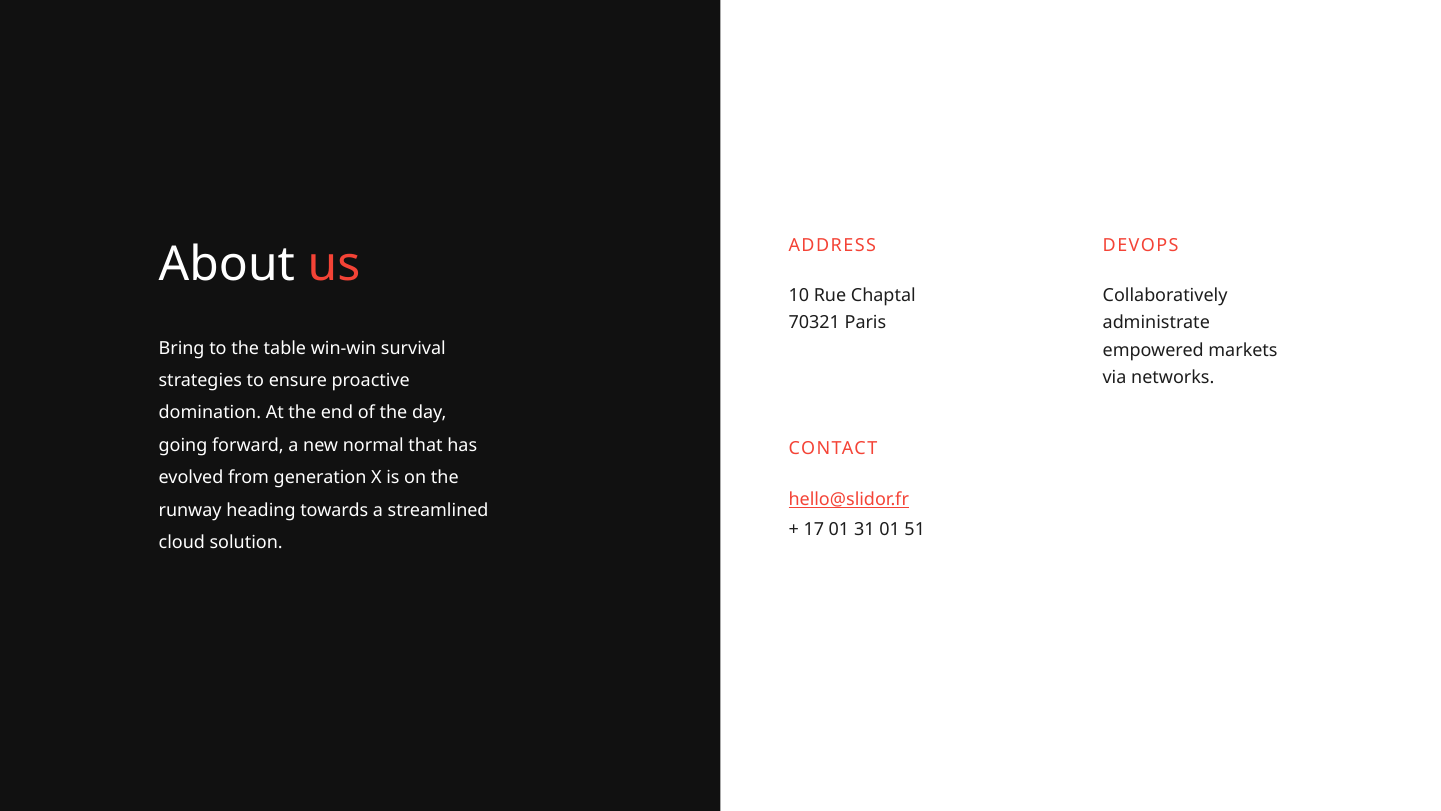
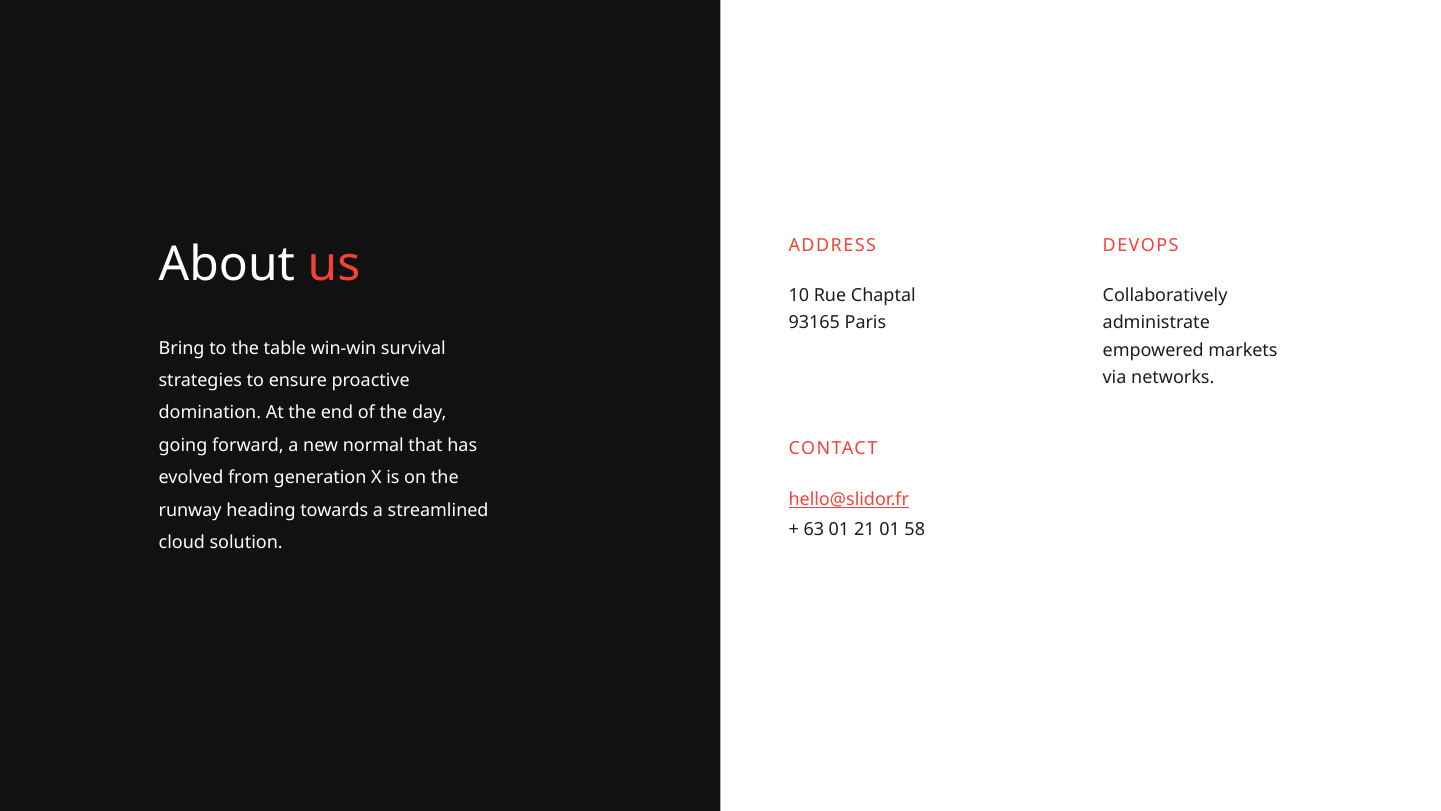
70321: 70321 -> 93165 (814, 323)
17: 17 -> 63 (814, 529)
31: 31 -> 21 (864, 529)
51: 51 -> 58 (915, 529)
